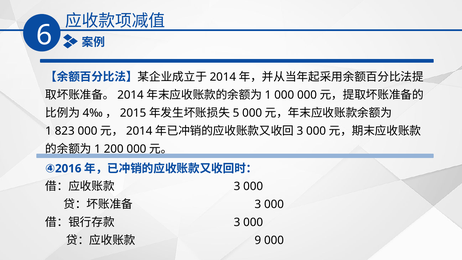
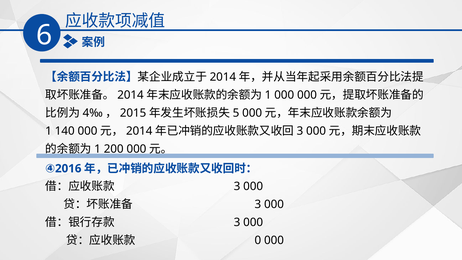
823: 823 -> 140 (65, 131)
9: 9 -> 0 (258, 240)
